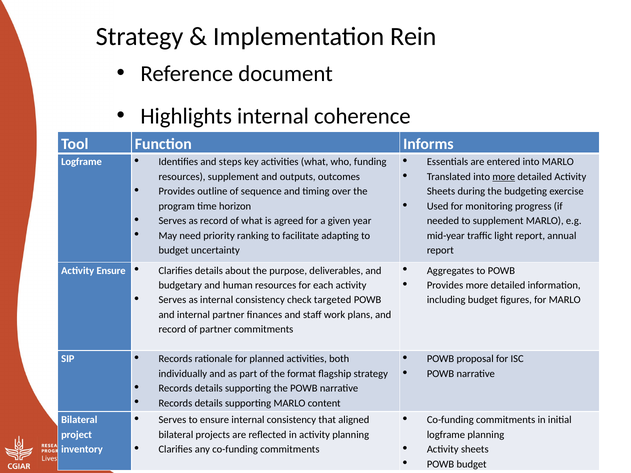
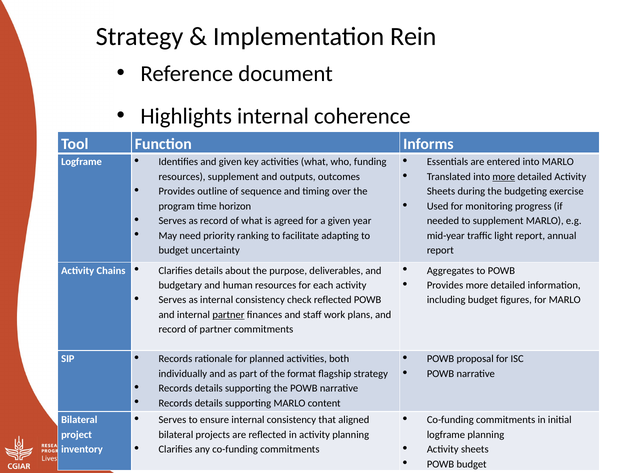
and steps: steps -> given (230, 162)
Activity Ensure: Ensure -> Chains (111, 271)
check targeted: targeted -> reflected (333, 300)
partner underline: none -> present (228, 315)
